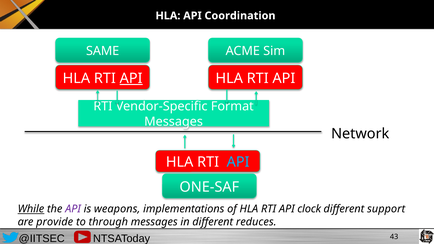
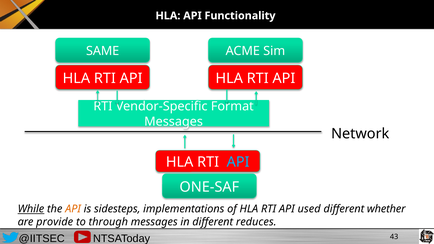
Coordination: Coordination -> Functionality (240, 16)
API underline: present -> none (131, 78)
API colour: purple -> orange (73, 209)
weapons: weapons -> sidesteps (117, 209)
clock: clock -> used (309, 209)
support: support -> whether (386, 209)
